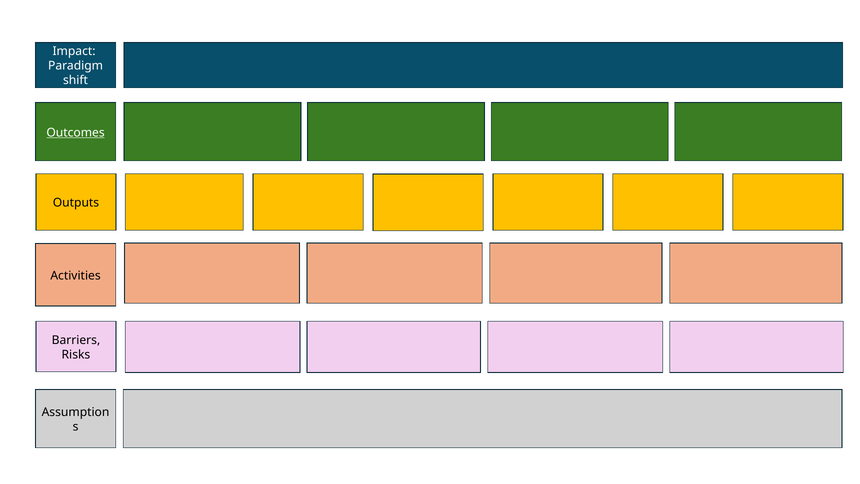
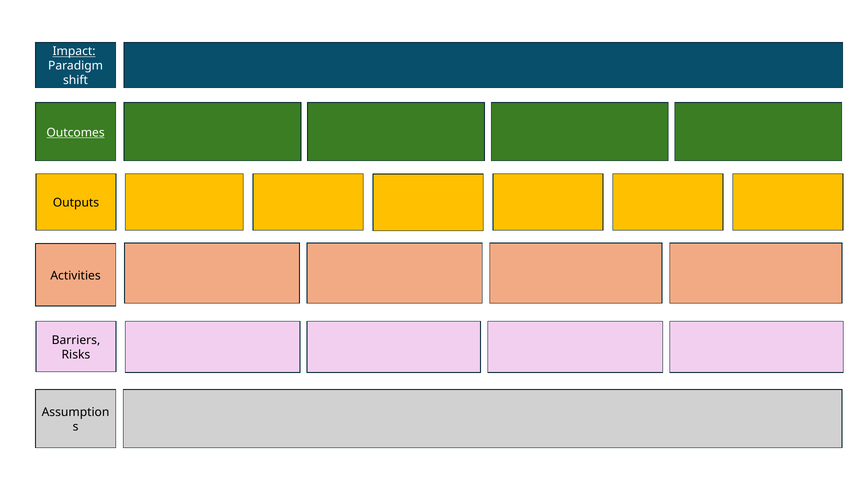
Impact underline: none -> present (74, 51)
